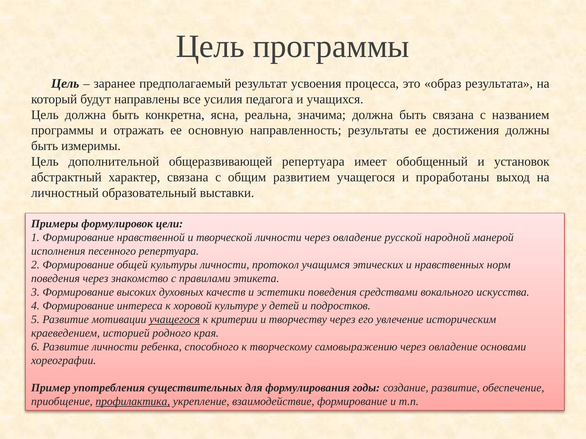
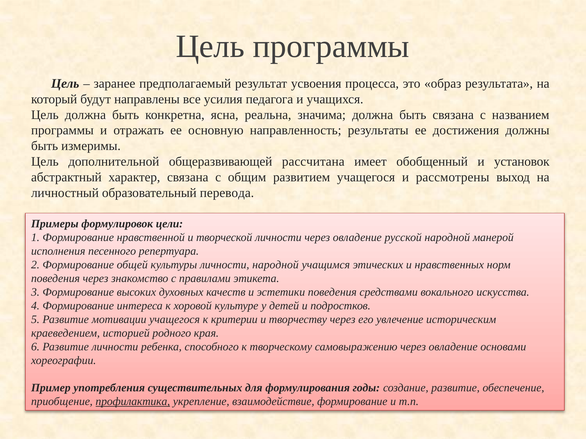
общеразвивающей репертуара: репертуара -> рассчитана (313, 162)
проработаны: проработаны -> рассмотрены (453, 177)
выставки: выставки -> перевода (227, 193)
личности протокол: протокол -> народной (275, 265)
учащегося underline: present -> none (175, 320)
